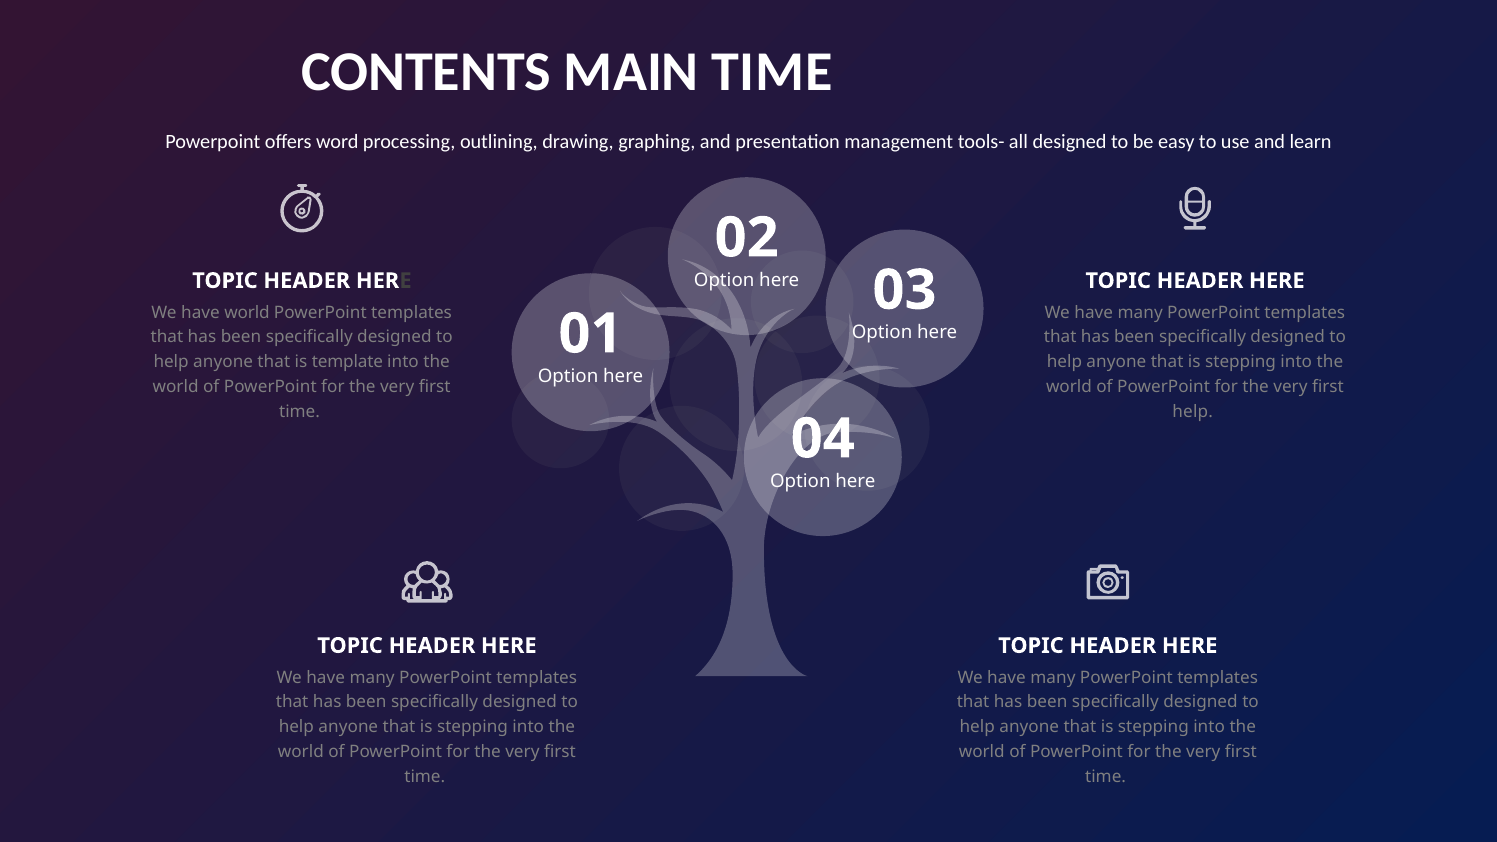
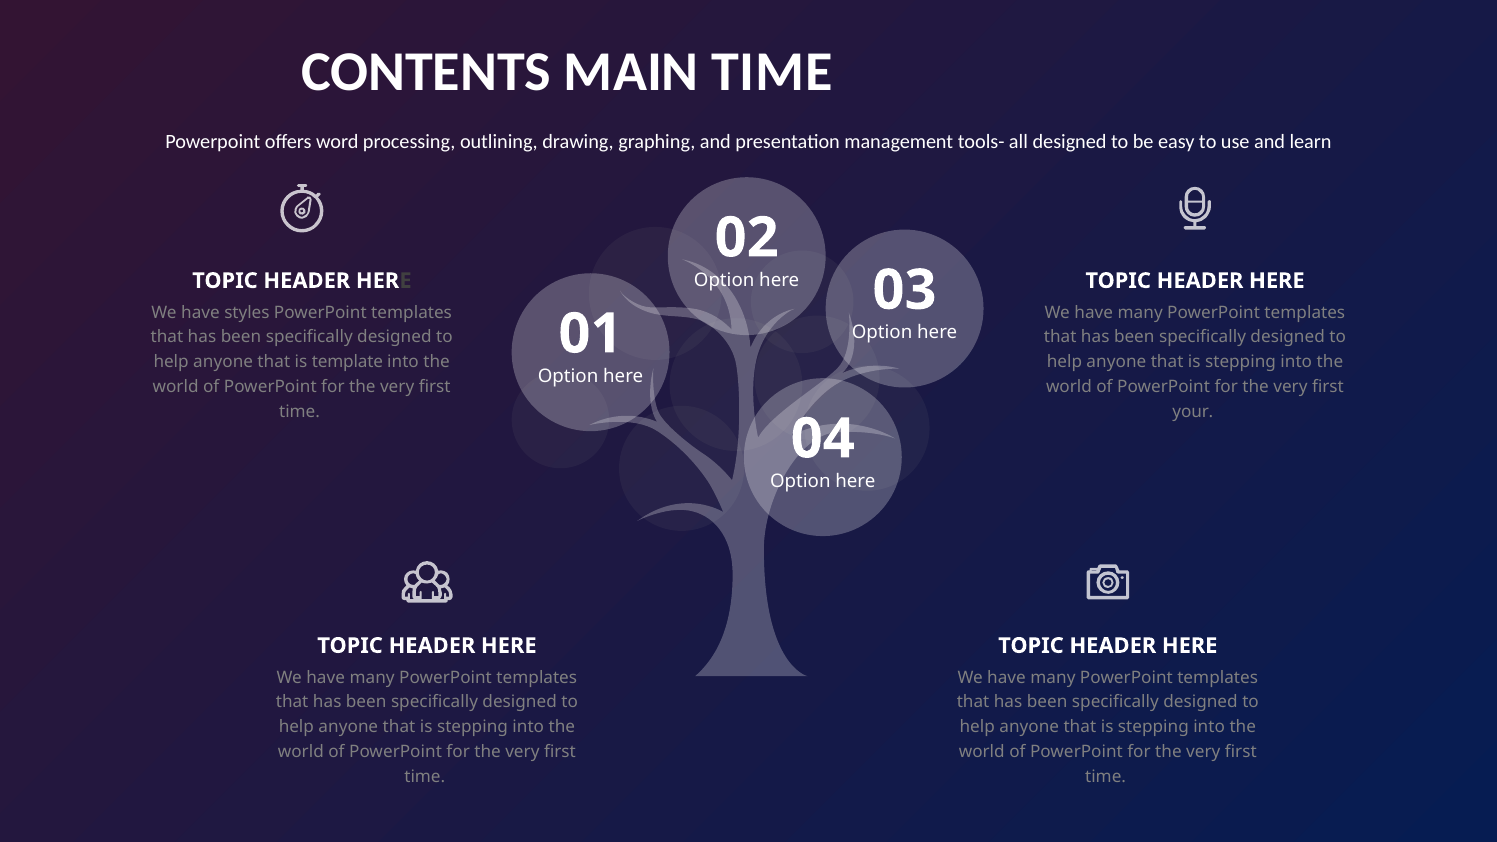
have world: world -> styles (247, 313)
help: help -> your (1193, 411)
